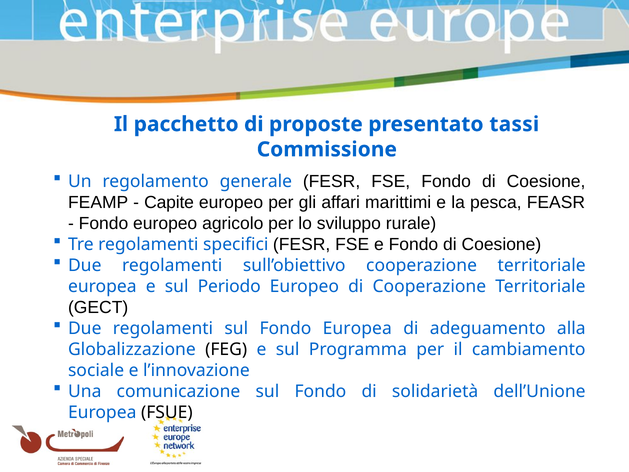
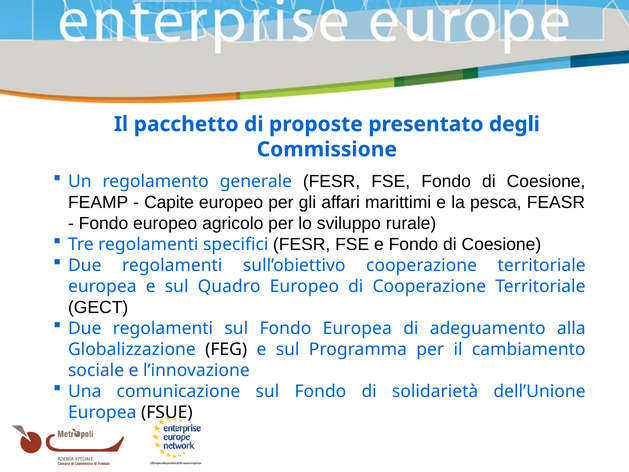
tassi: tassi -> degli (514, 124)
Periodo: Periodo -> Quadro (229, 286)
